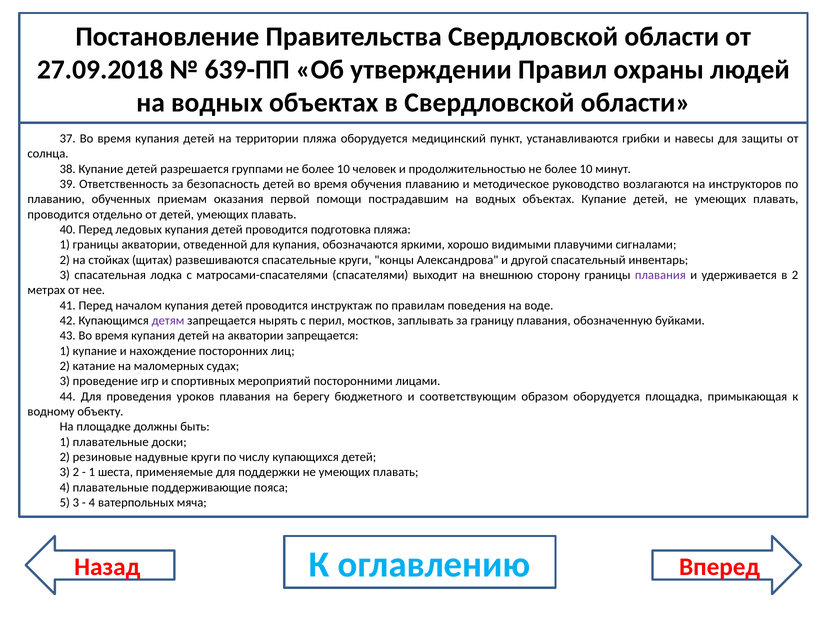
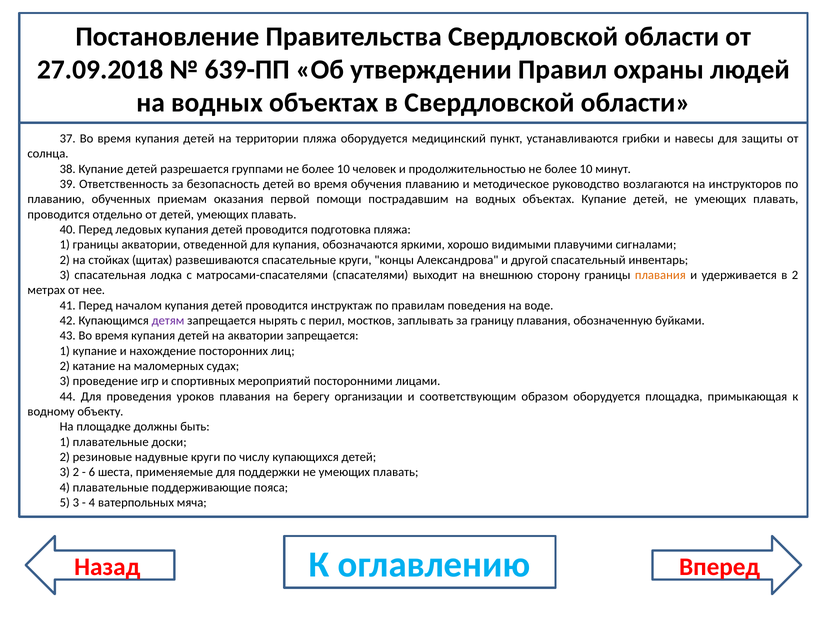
плавания colour: purple -> orange (660, 275)
бюджетного: бюджетного -> организации (369, 397)
1: 1 -> 6 (92, 472)
